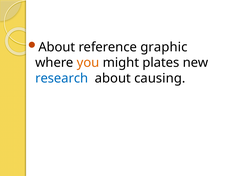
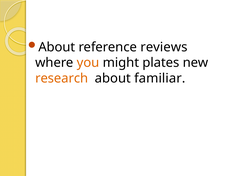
graphic: graphic -> reviews (164, 47)
research colour: blue -> orange (62, 78)
causing: causing -> familiar (160, 78)
